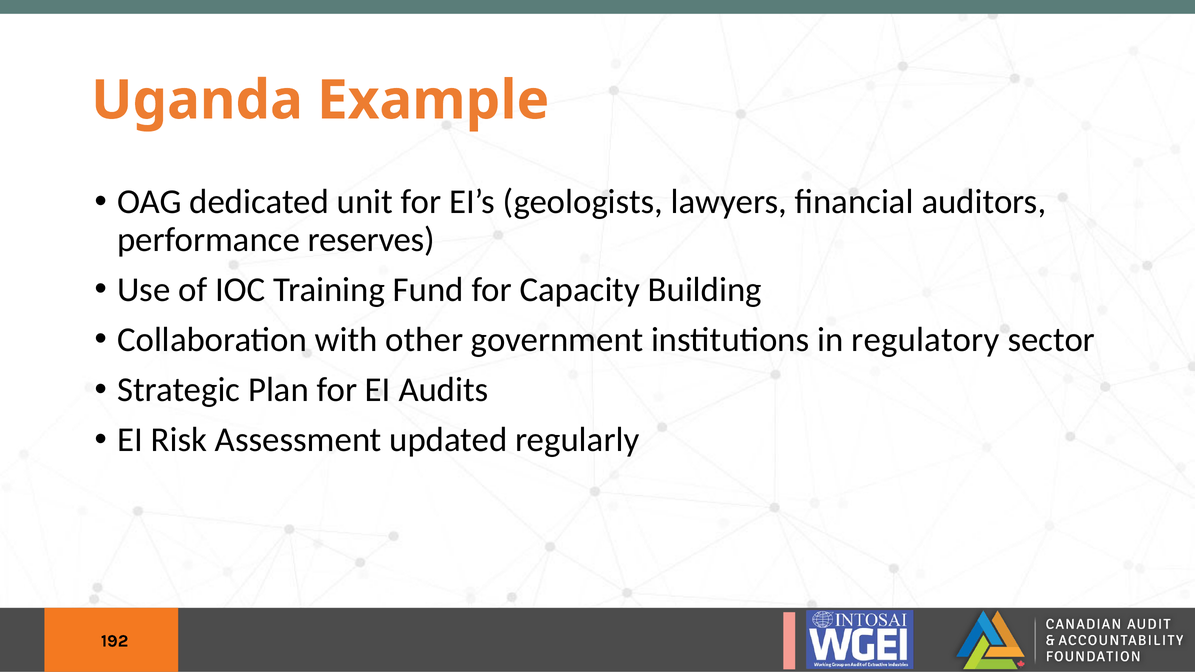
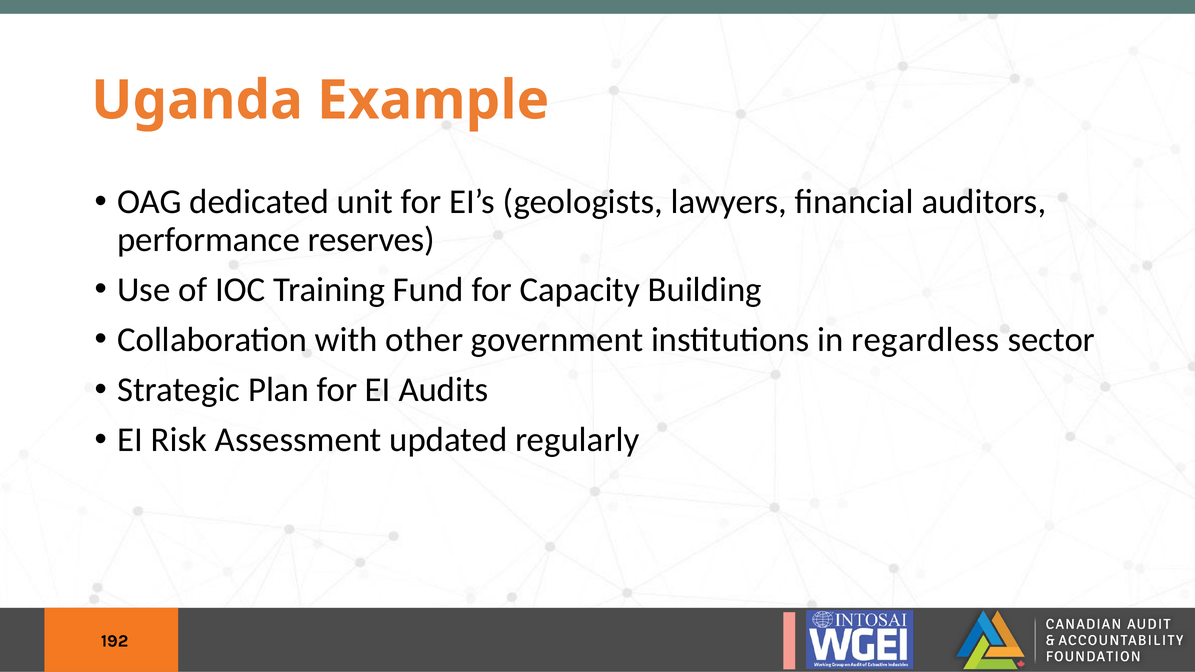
regulatory: regulatory -> regardless (925, 340)
